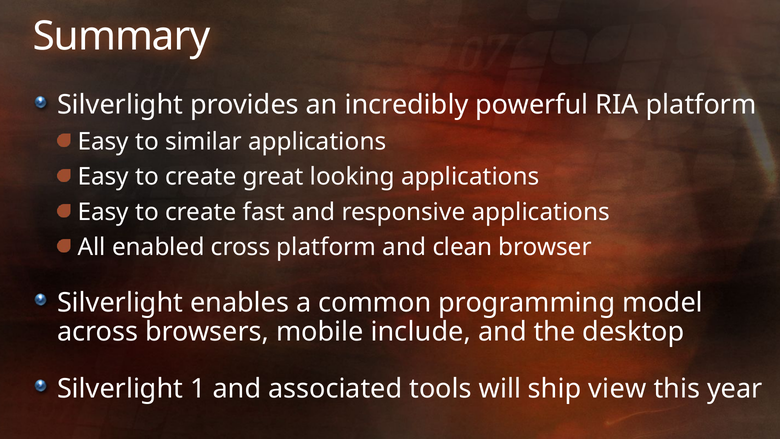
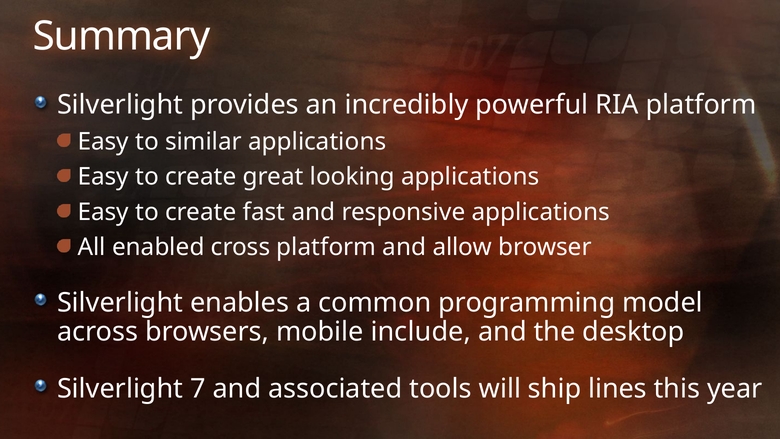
clean: clean -> allow (462, 247)
1: 1 -> 7 (198, 389)
view: view -> lines (618, 389)
